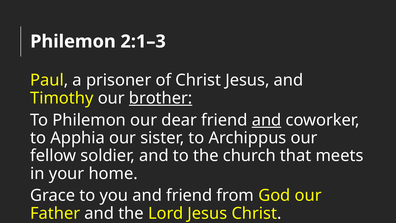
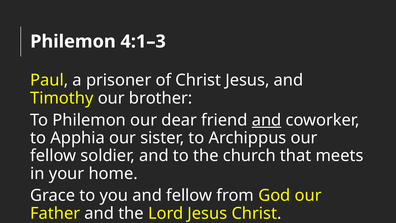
2:1–3: 2:1–3 -> 4:1–3 (143, 41)
brother underline: present -> none (161, 98)
and friend: friend -> fellow (189, 195)
